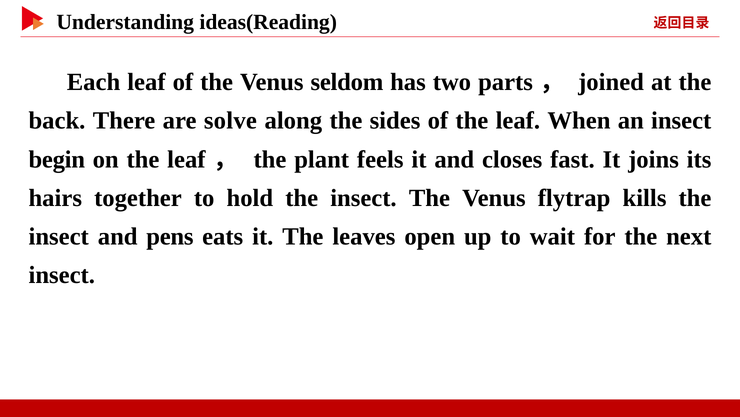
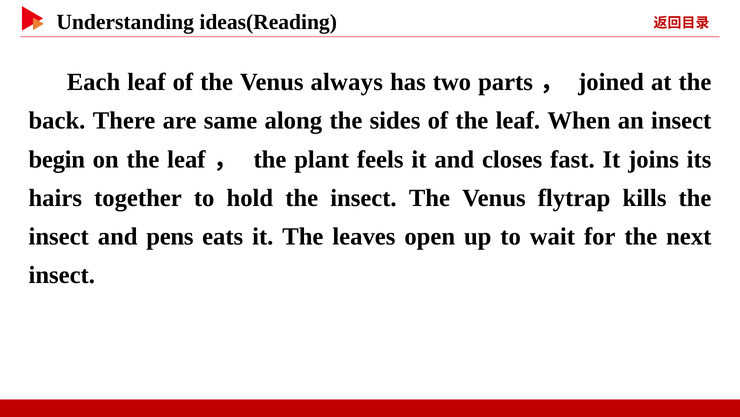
seldom: seldom -> always (347, 82)
solve: solve -> same (231, 121)
